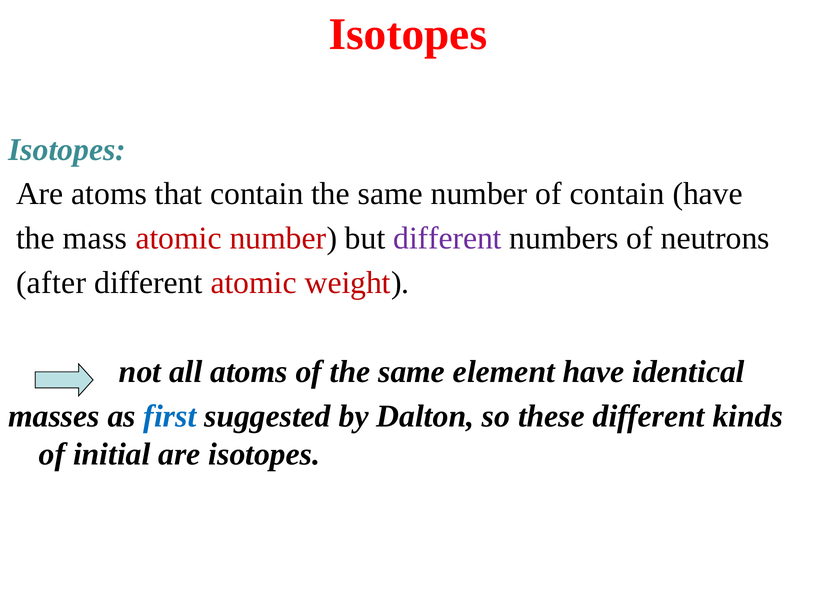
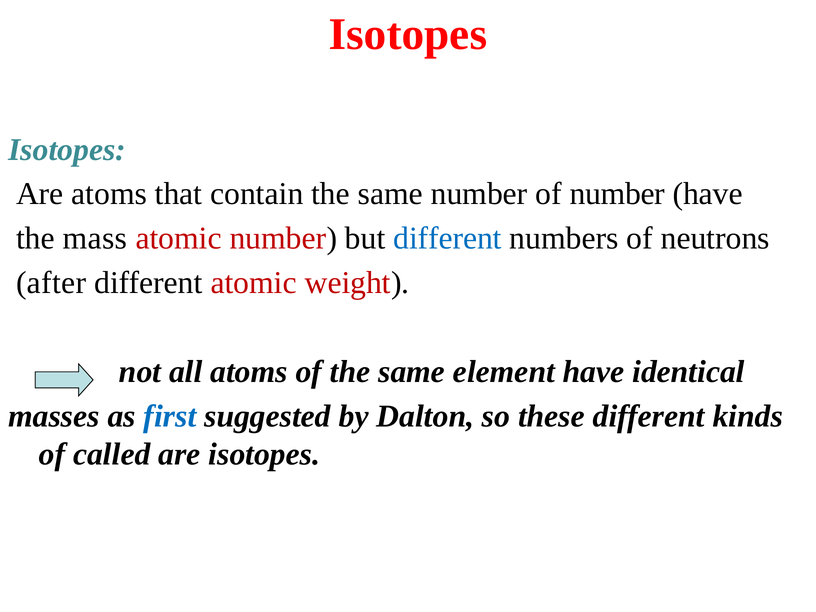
of contain: contain -> number (617, 194)
different colour: purple -> blue (447, 238)
initial: initial -> called (112, 454)
